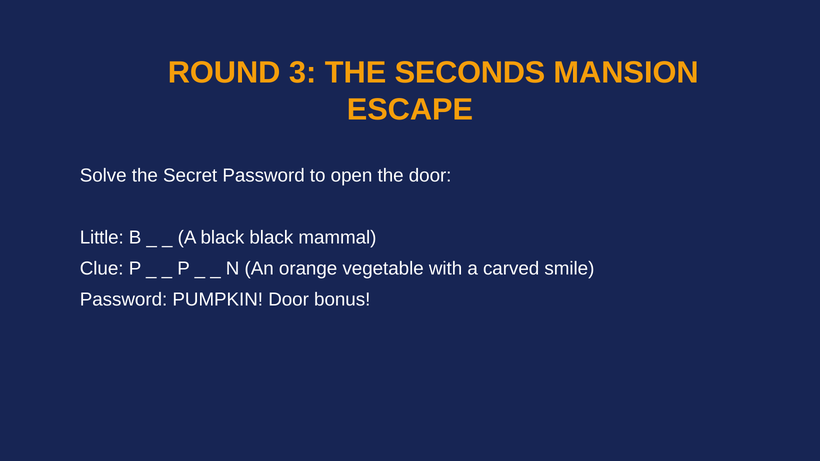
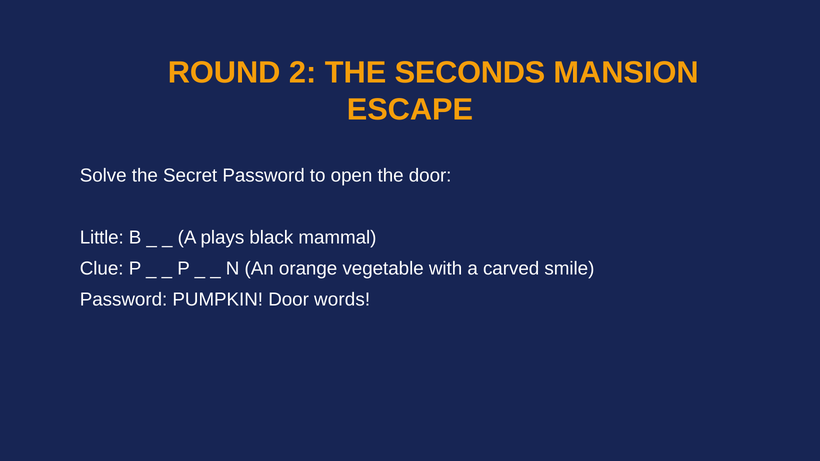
3: 3 -> 2 (303, 73)
A black: black -> plays (222, 238)
bonus: bonus -> words (342, 300)
